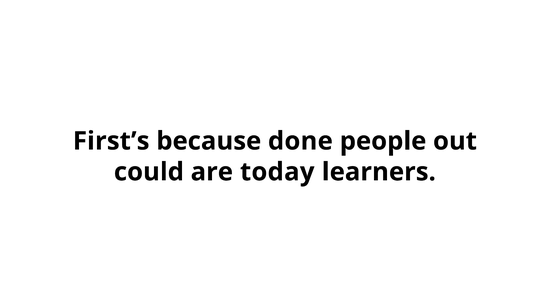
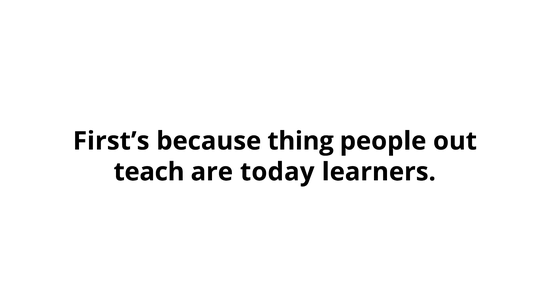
done: done -> thing (301, 141)
could: could -> teach (149, 172)
